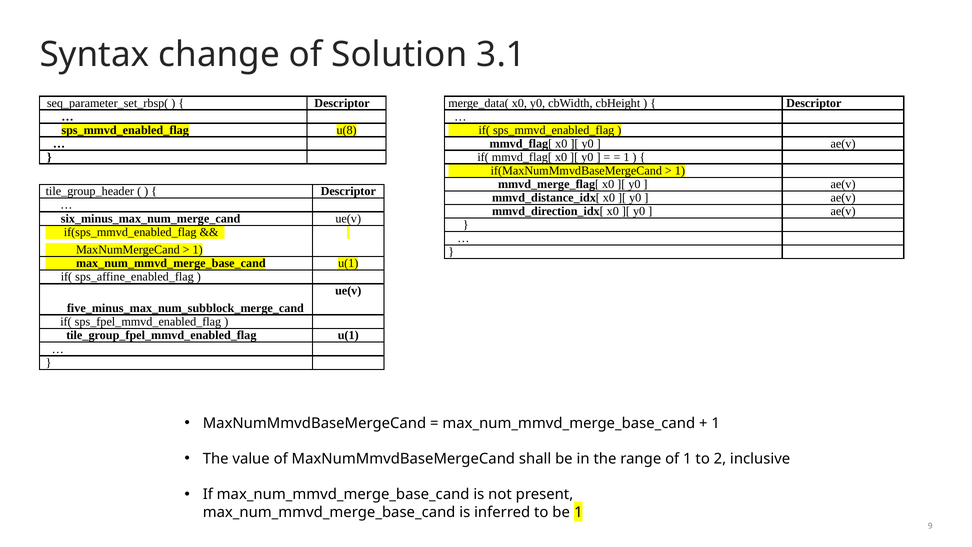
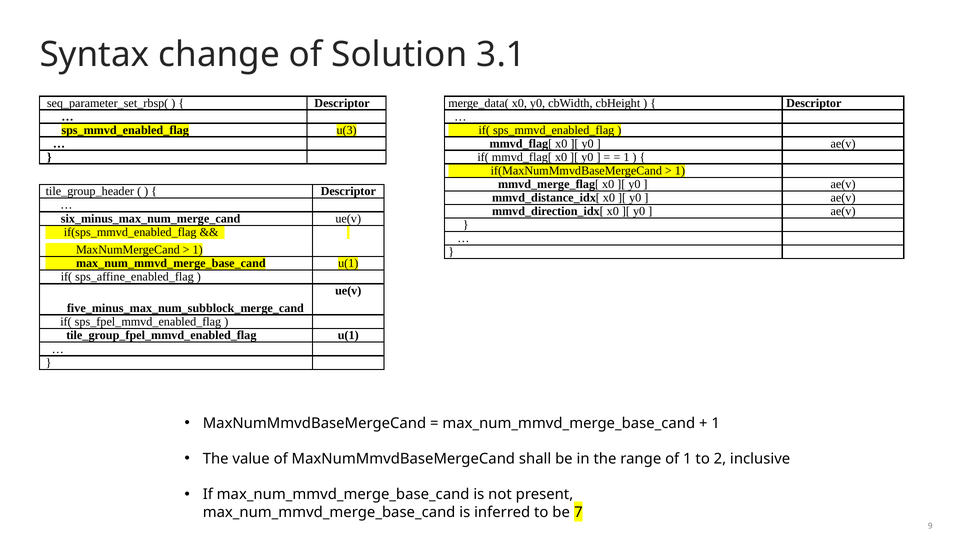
u(8: u(8 -> u(3 (347, 130)
be 1: 1 -> 7 (578, 512)
